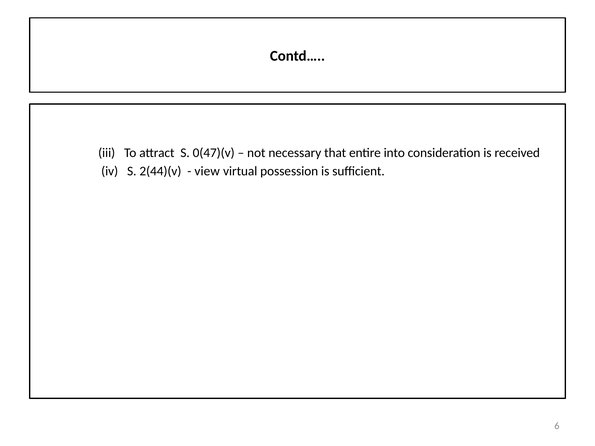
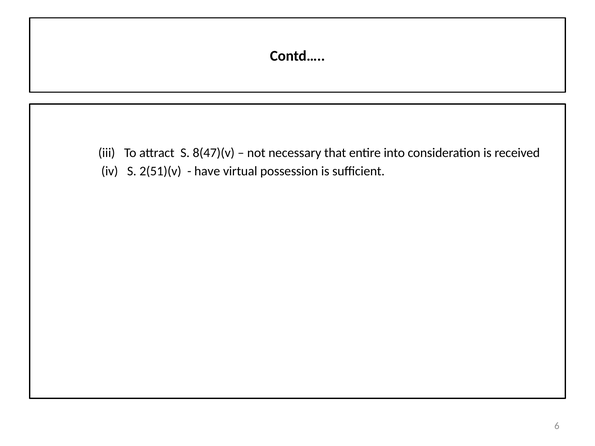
0(47)(v: 0(47)(v -> 8(47)(v (214, 153)
2(44)(v: 2(44)(v -> 2(51)(v (160, 171)
view: view -> have (207, 171)
